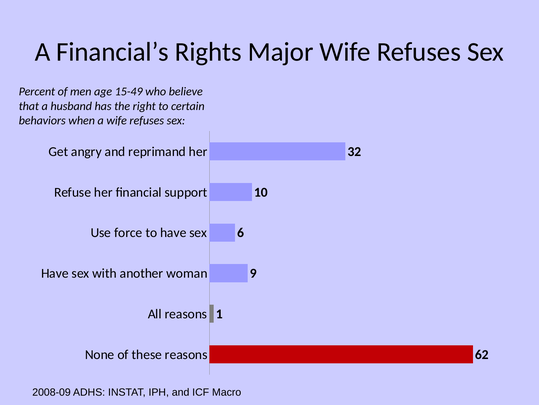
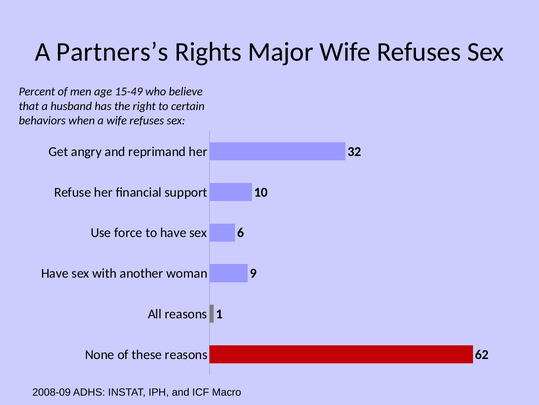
Financial’s: Financial’s -> Partners’s (112, 52)
